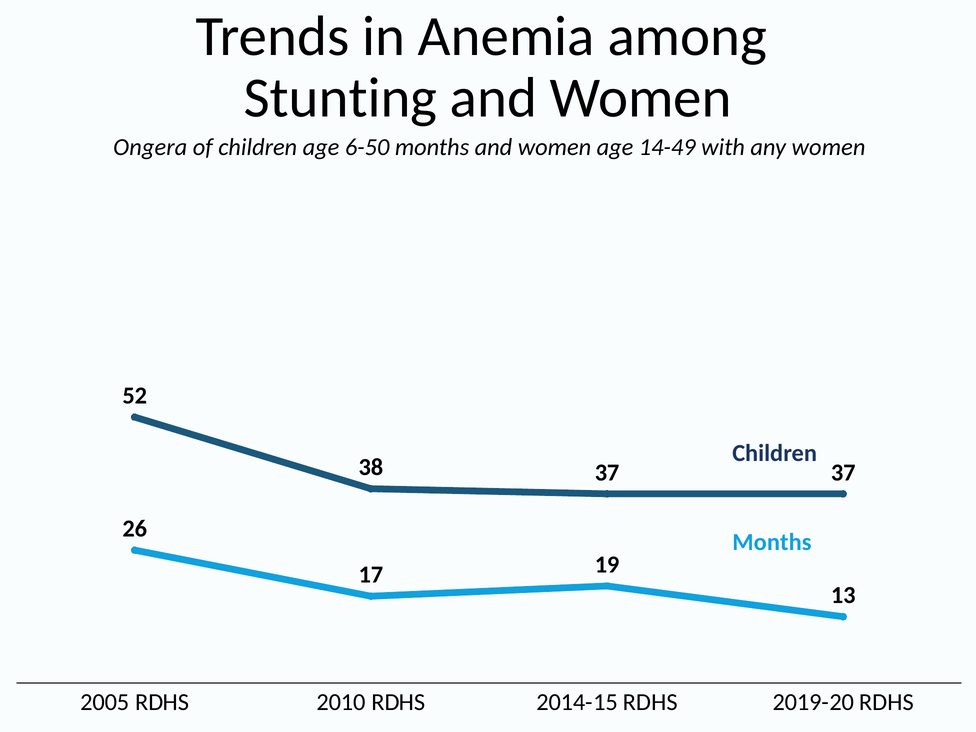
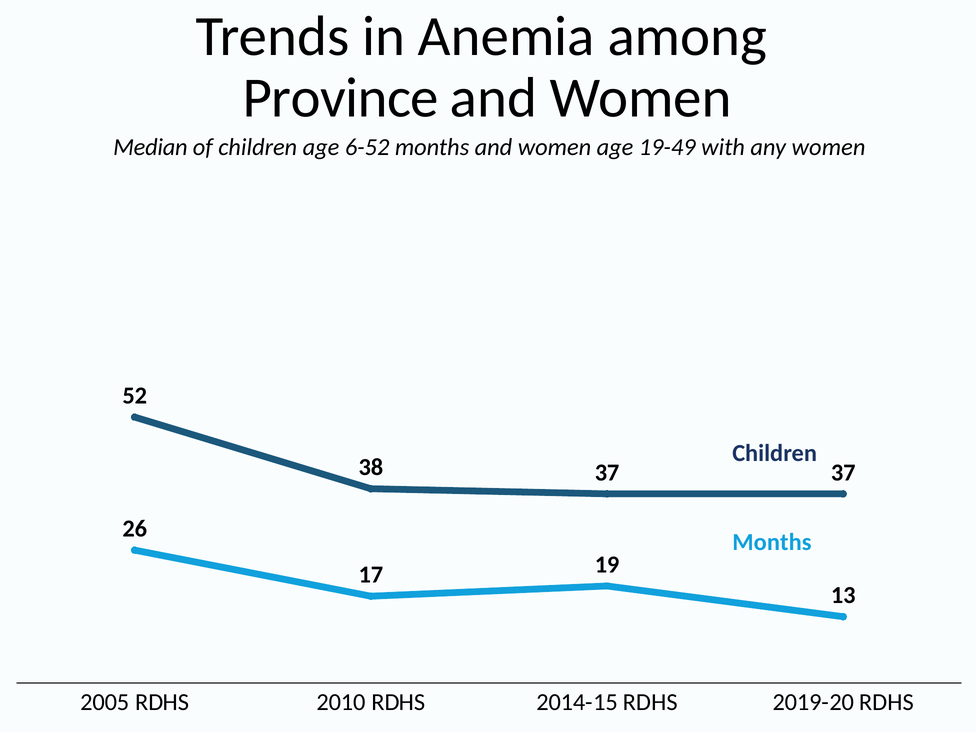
Stunting: Stunting -> Province (341, 98)
Ongera: Ongera -> Median (150, 147)
6-50: 6-50 -> 6-52 (367, 147)
14-49: 14-49 -> 19-49 (667, 147)
